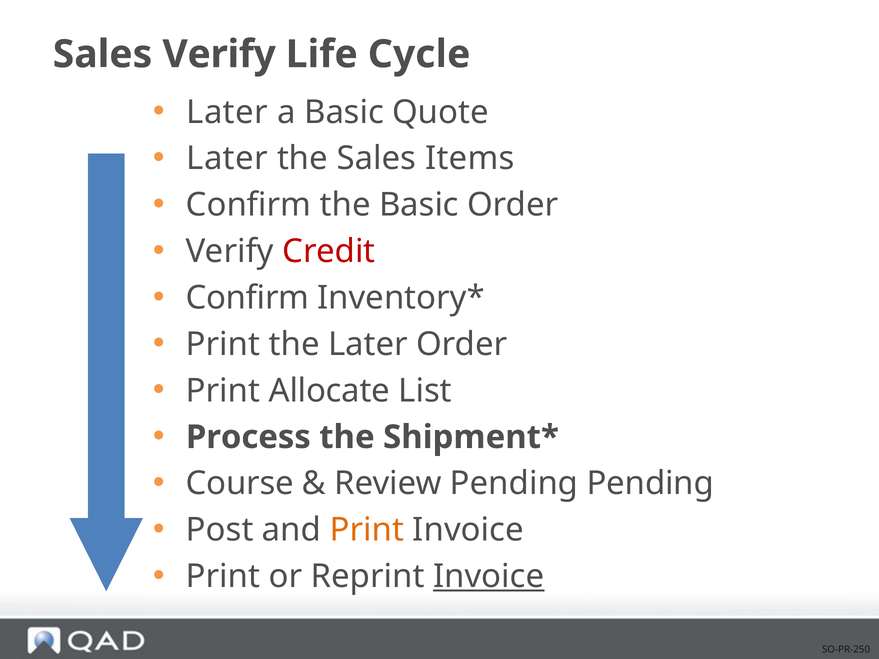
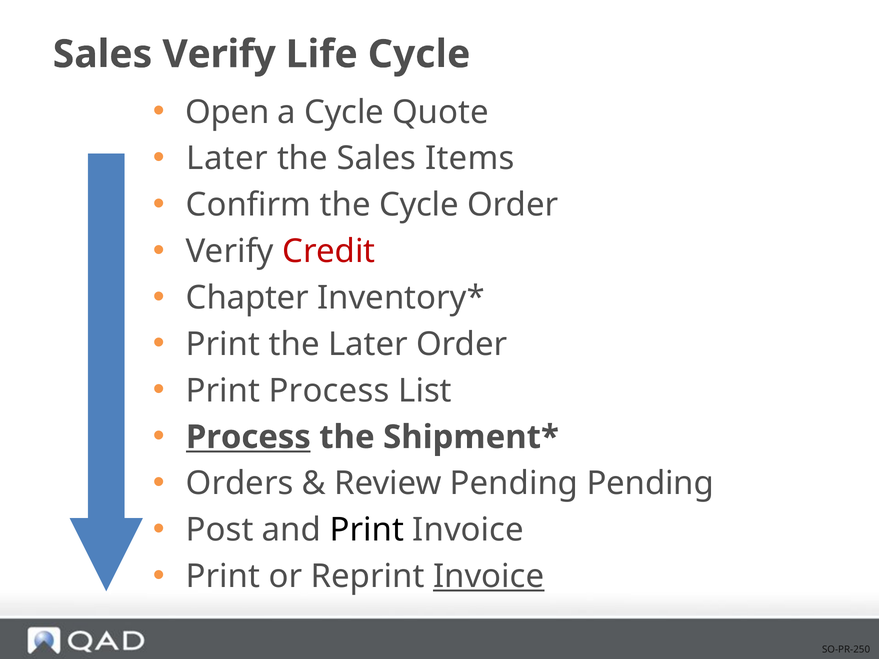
Later: Later -> Open (227, 112)
a Basic: Basic -> Cycle (344, 112)
the Basic: Basic -> Cycle (419, 205)
Confirm: Confirm -> Chapter (247, 298)
Print Allocate: Allocate -> Process (329, 391)
Process underline: none -> present (248, 437)
Course: Course -> Orders (240, 484)
Print colour: orange -> black (367, 530)
